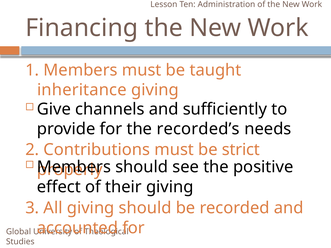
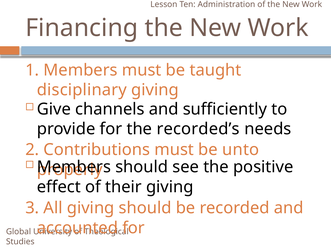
inheritance: inheritance -> disciplinary (82, 90)
strict: strict -> unto (241, 150)
